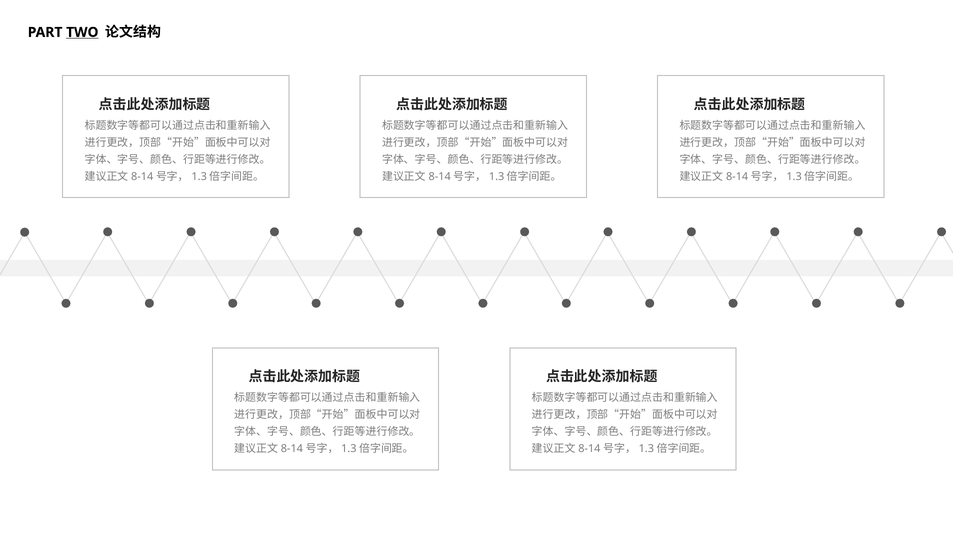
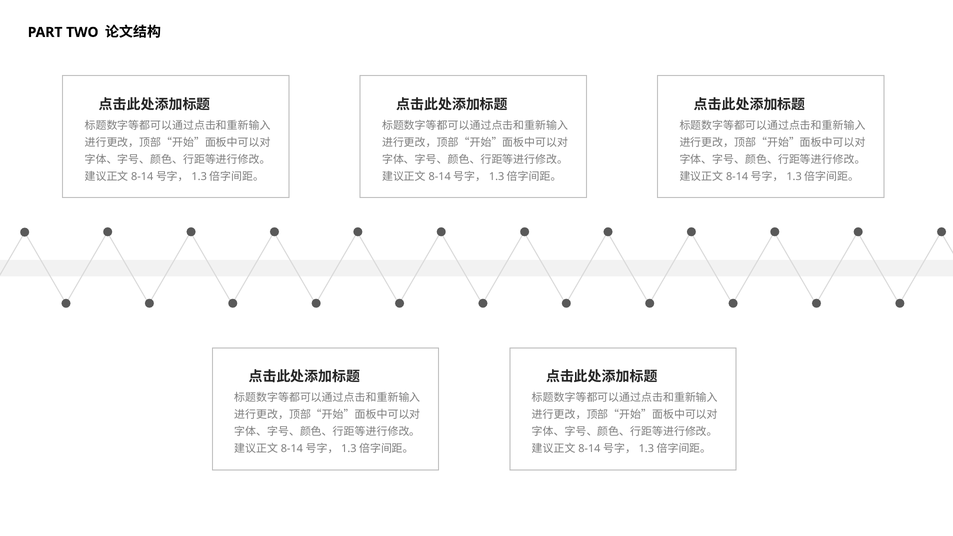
TWO underline: present -> none (82, 32)
